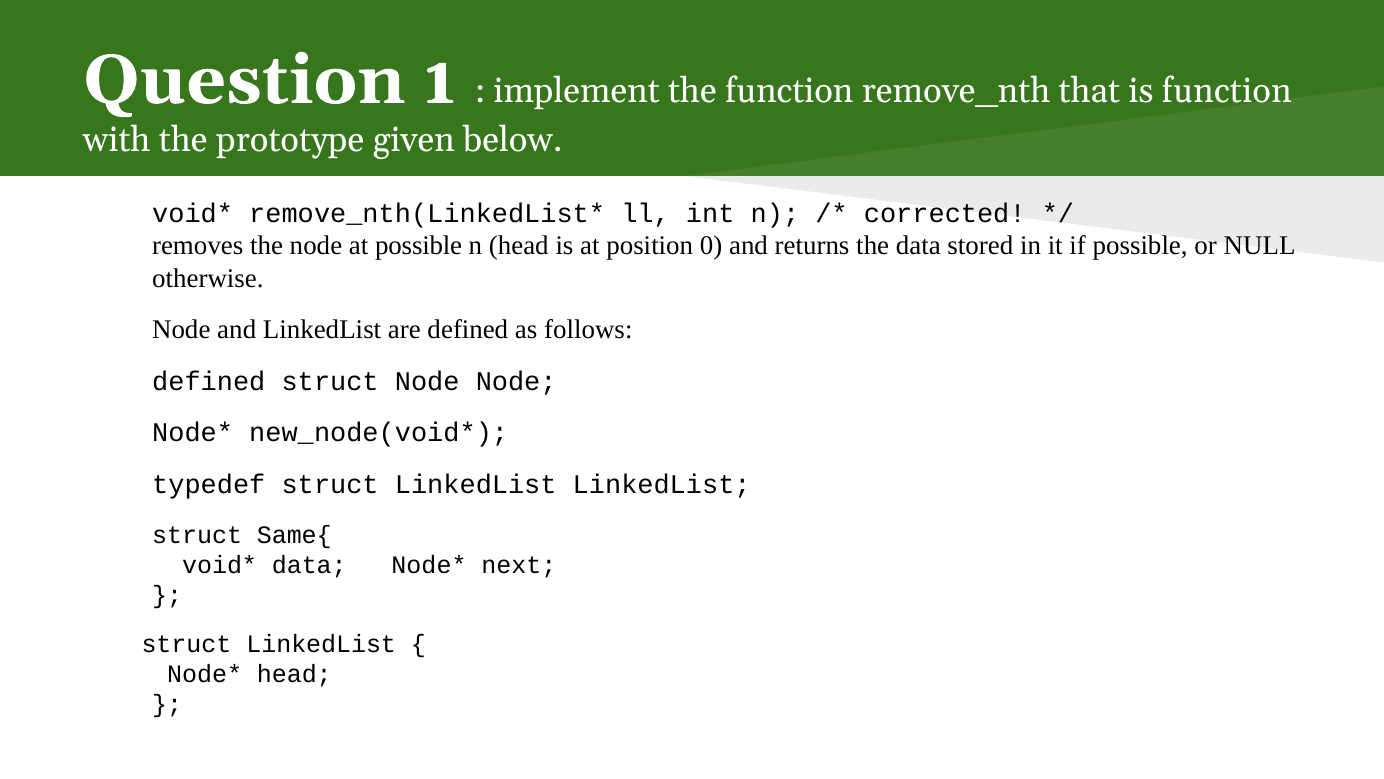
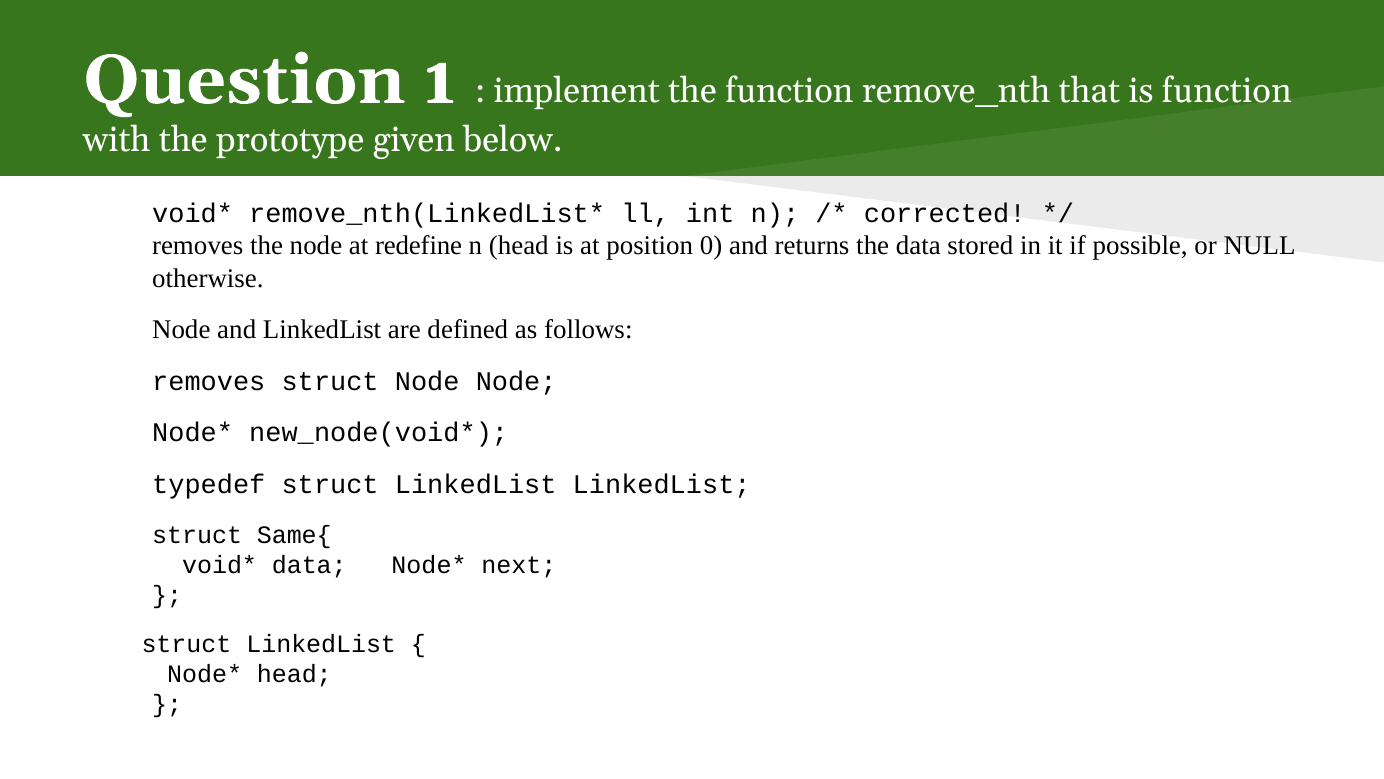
at possible: possible -> redefine (419, 246)
defined: defined -> removes (209, 381)
